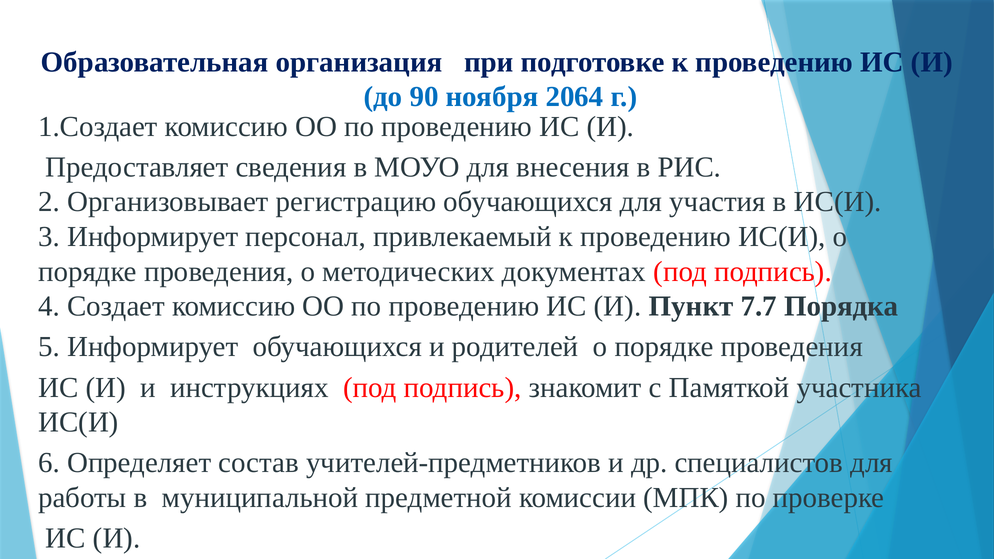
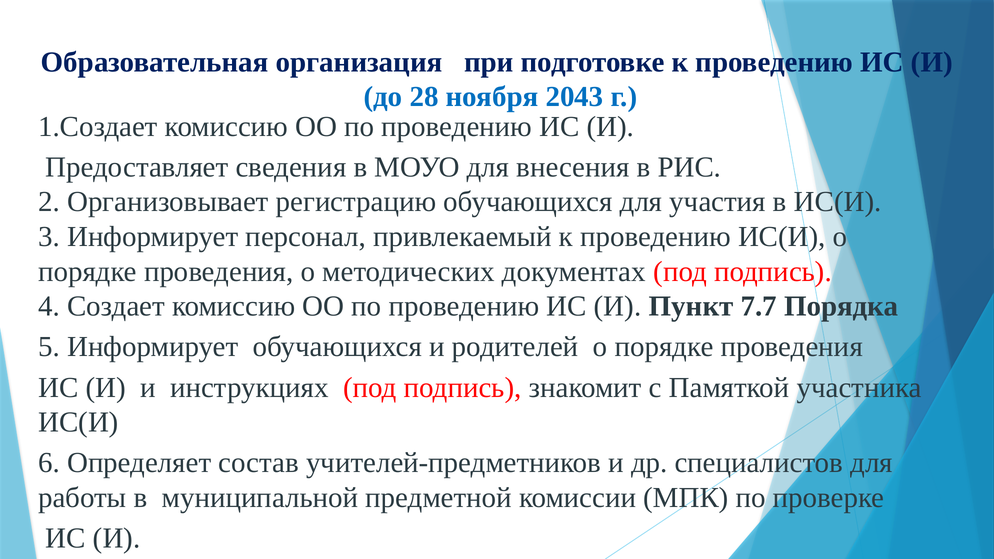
90: 90 -> 28 (424, 97)
2064: 2064 -> 2043 (575, 97)
